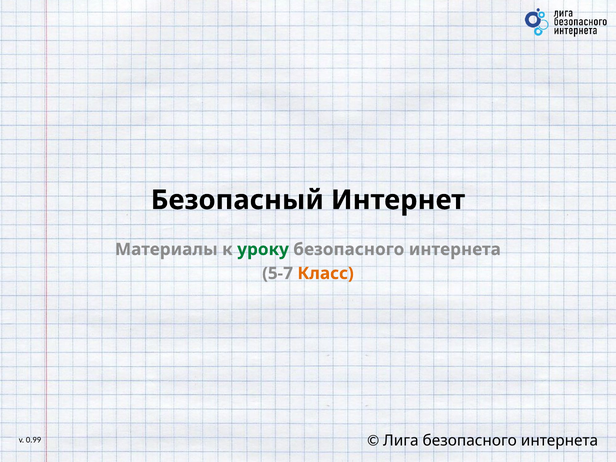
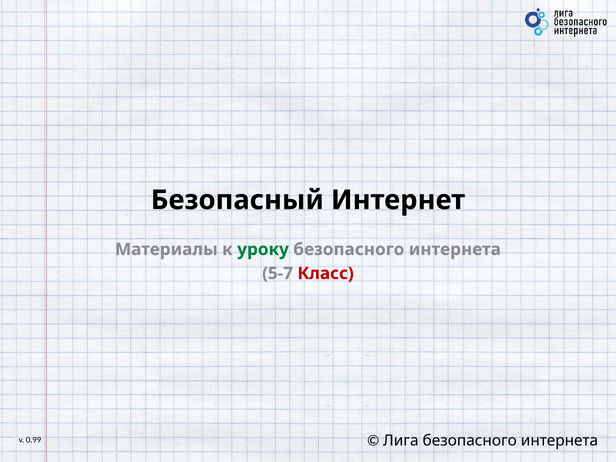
Класс colour: orange -> red (326, 273)
